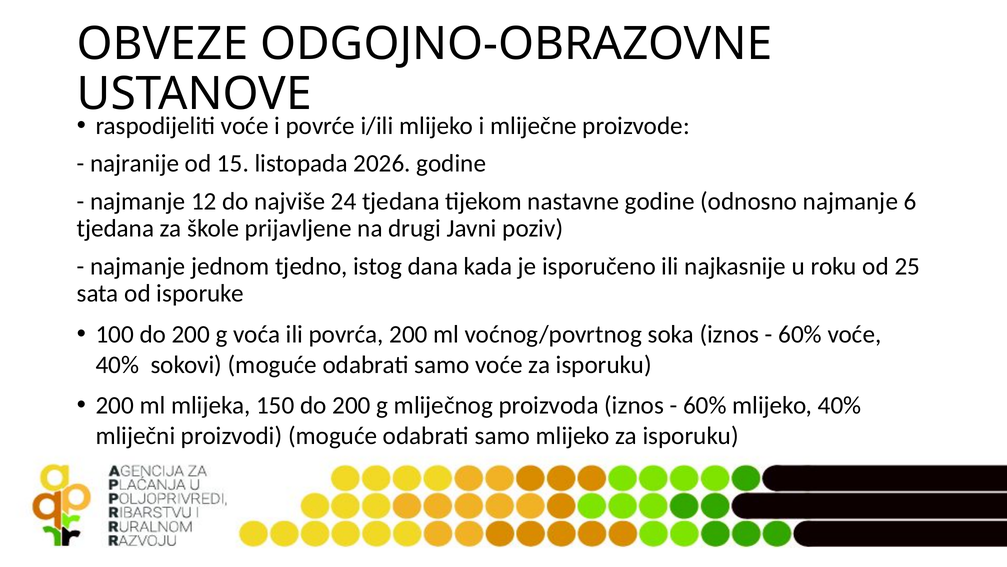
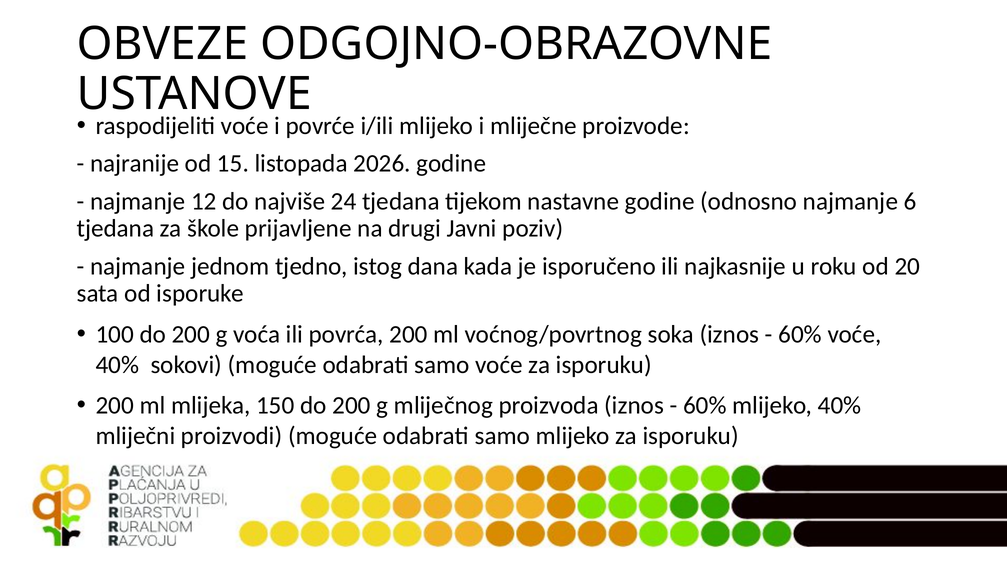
25: 25 -> 20 (907, 266)
